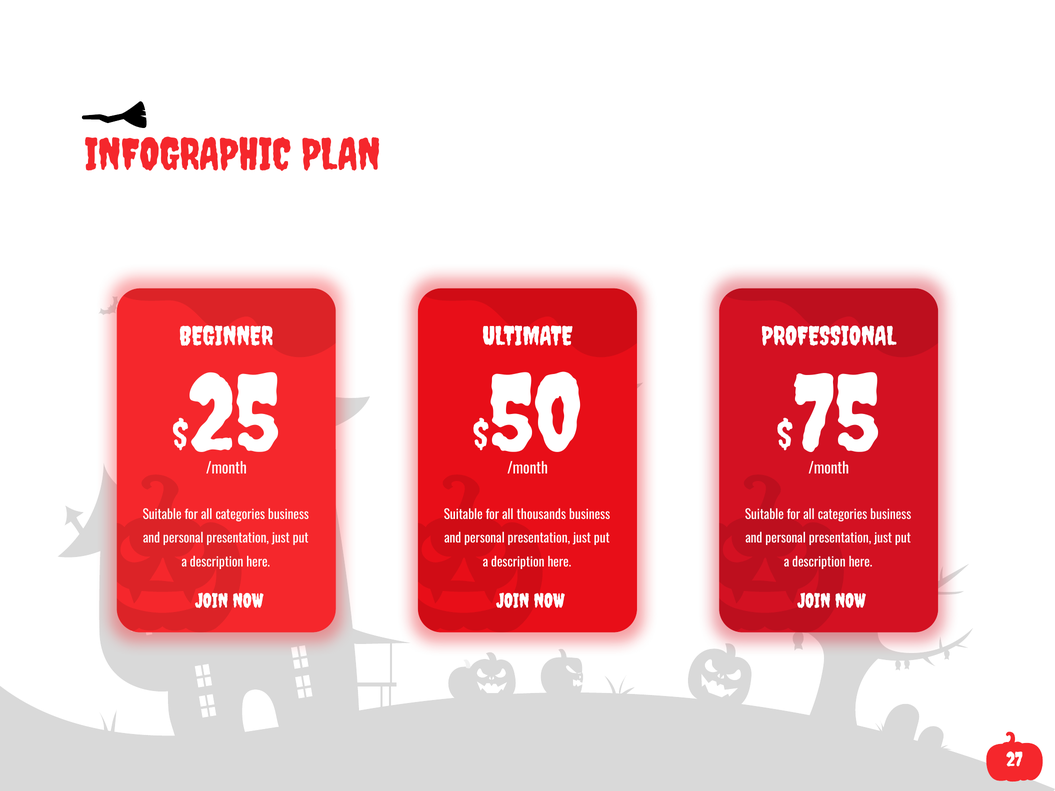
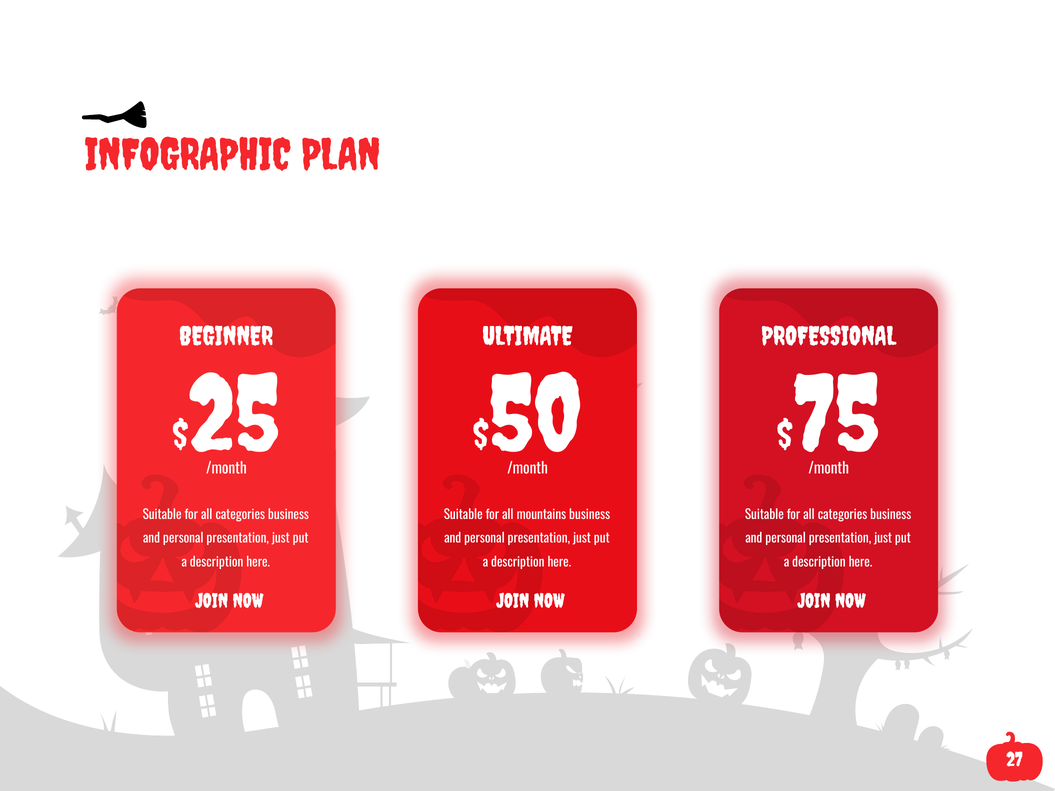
thousands: thousands -> mountains (541, 515)
